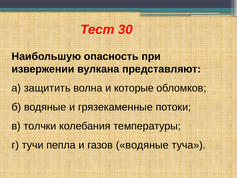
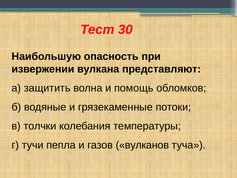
которые: которые -> помощь (134, 88)
газов водяные: водяные -> вулканов (142, 145)
